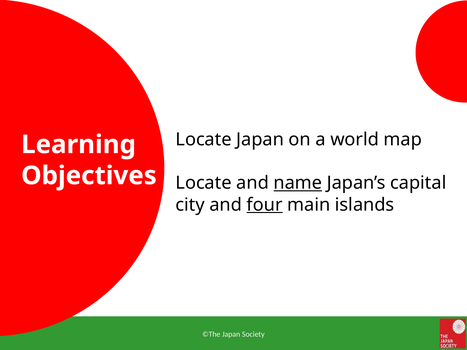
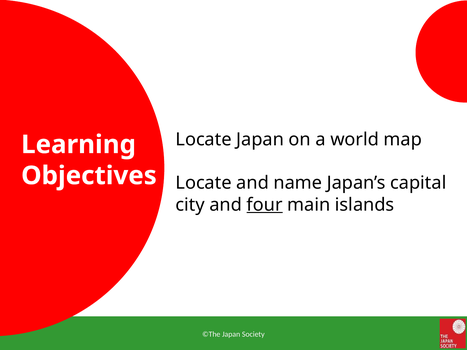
name underline: present -> none (298, 183)
